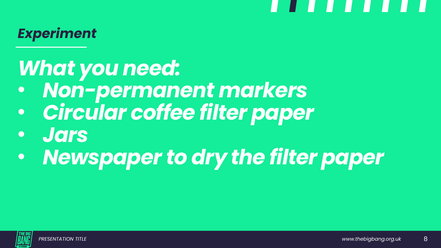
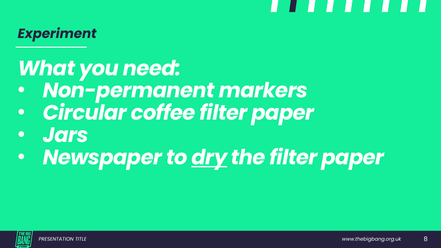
dry underline: none -> present (209, 158)
